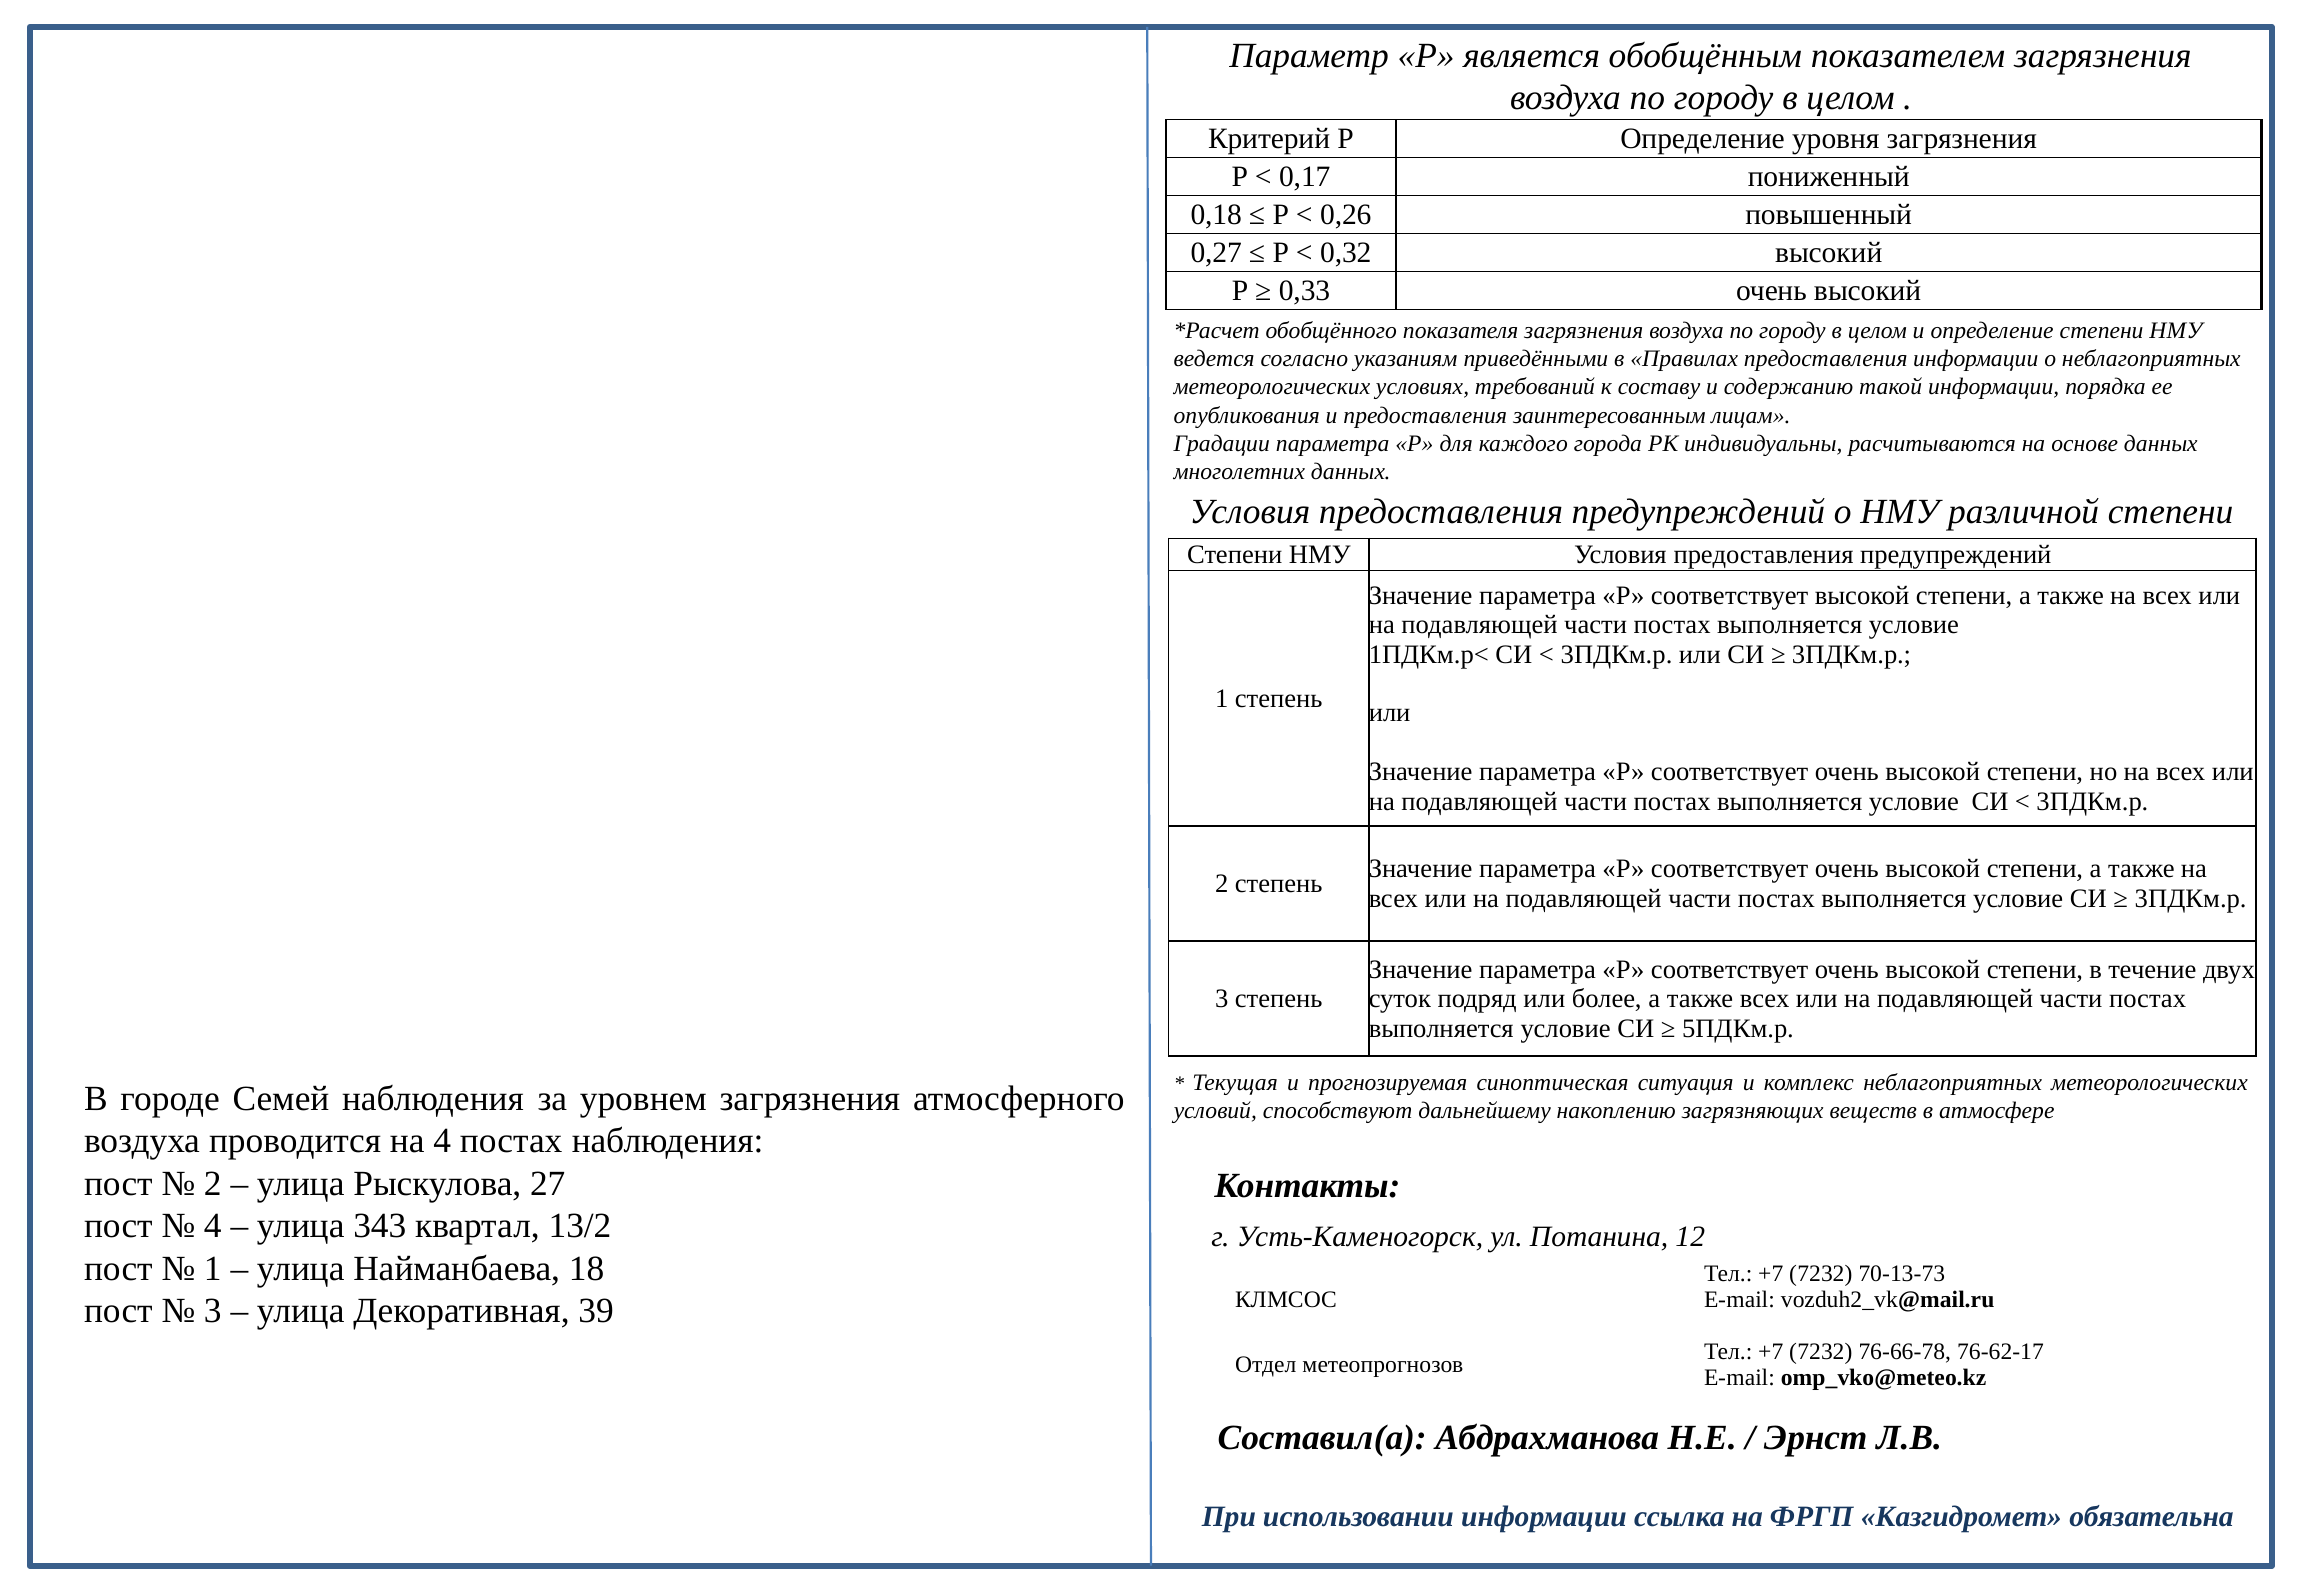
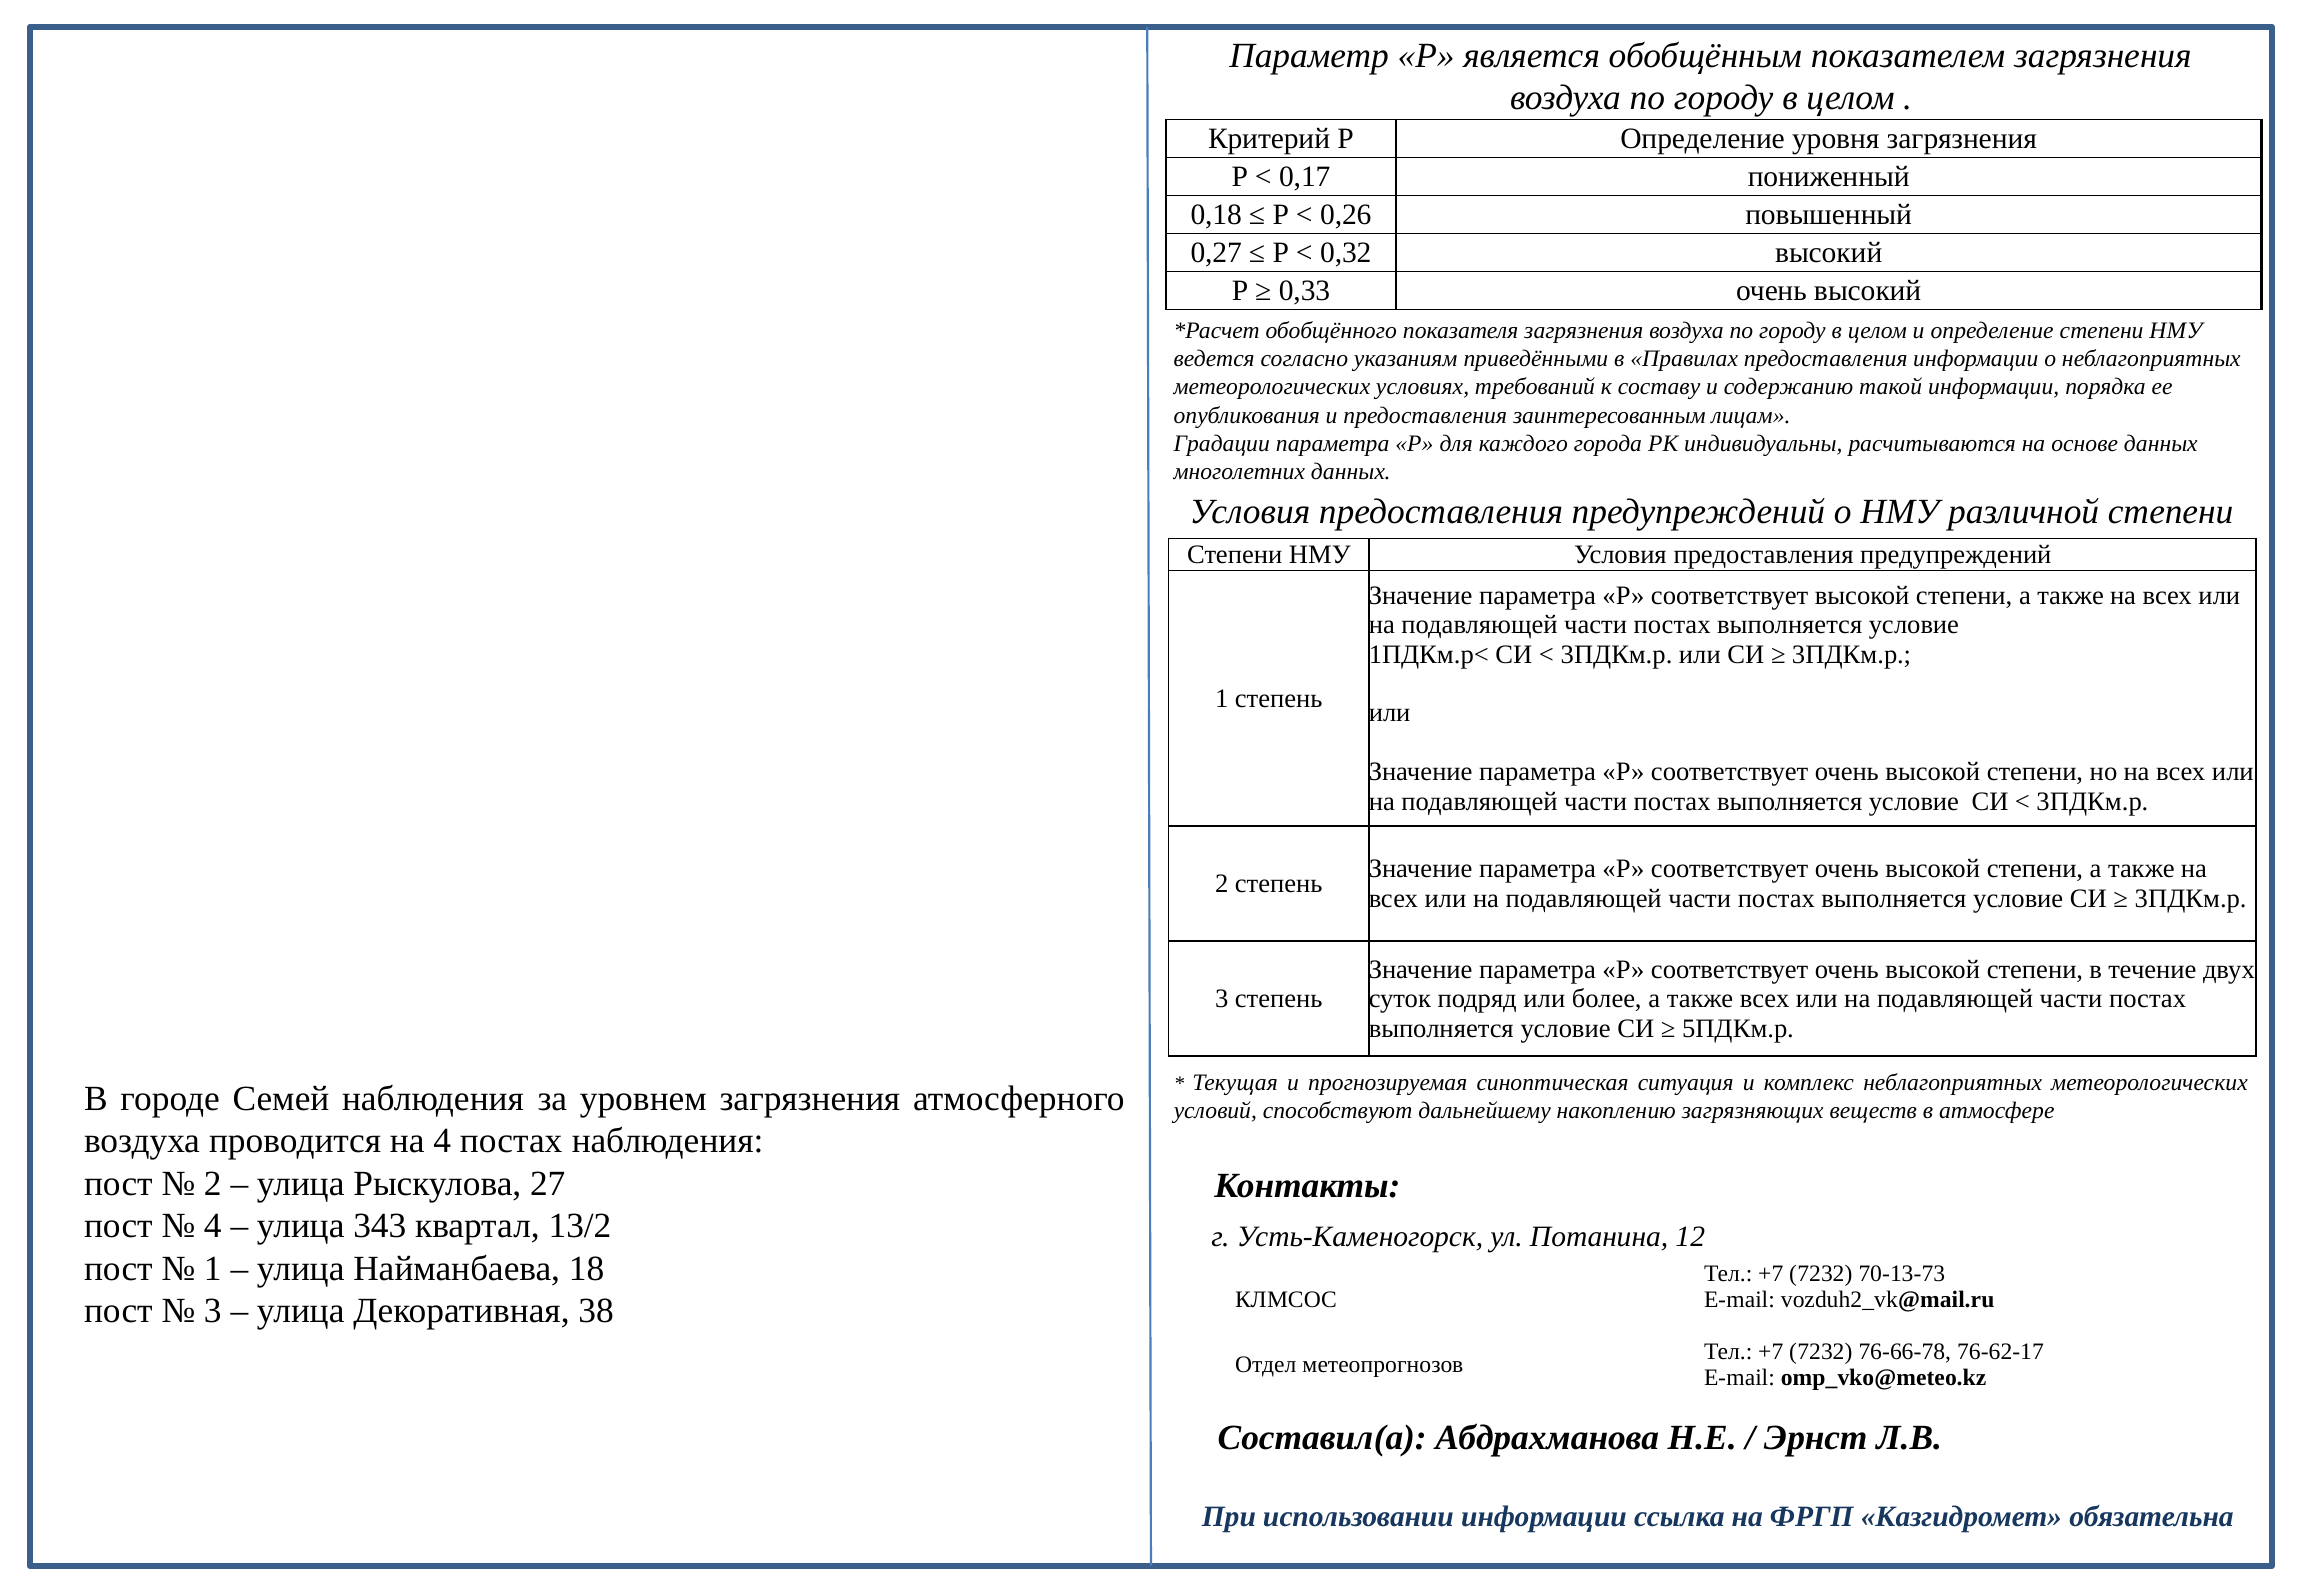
39: 39 -> 38 (596, 1312)
